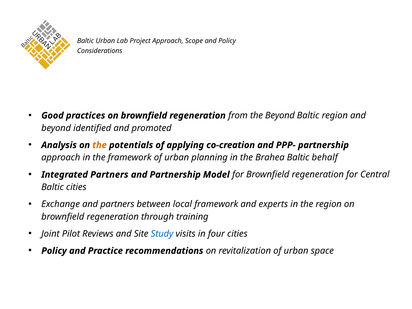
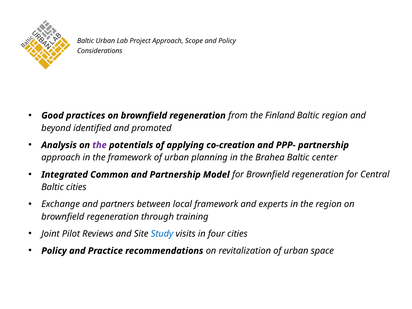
the Beyond: Beyond -> Finland (280, 116)
the colour: orange -> purple (100, 145)
behalf: behalf -> center (325, 158)
Integrated Partners: Partners -> Common (109, 175)
